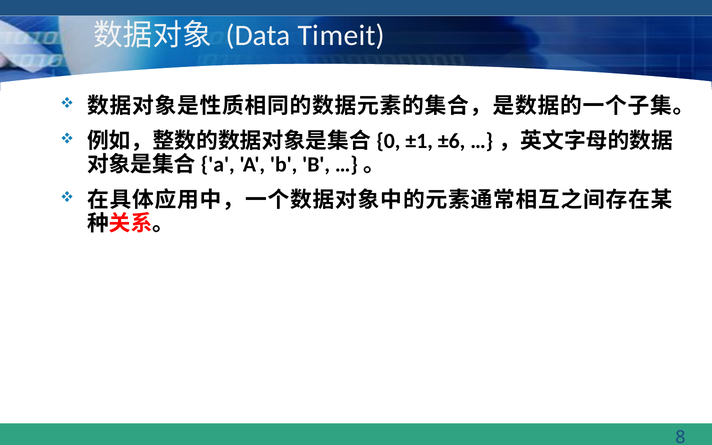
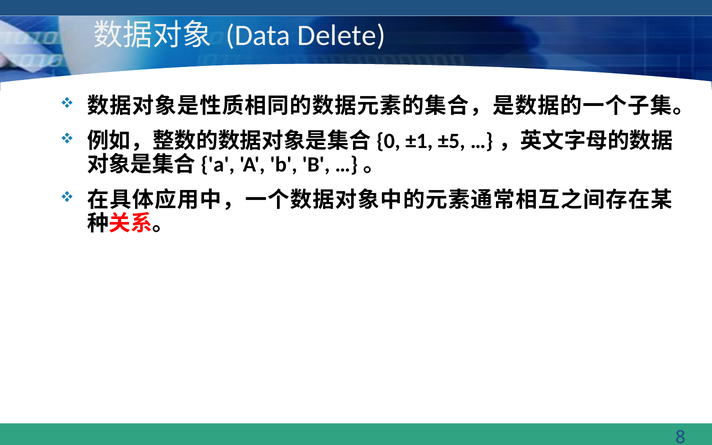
Timeit: Timeit -> Delete (341, 36)
±6: ±6 -> ±5 (452, 141)
